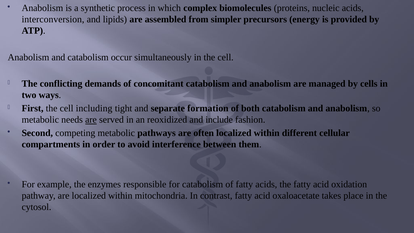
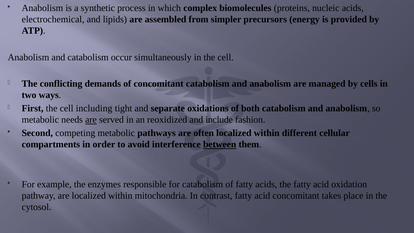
interconversion: interconversion -> electrochemical (53, 19)
formation: formation -> oxidations (208, 108)
between underline: none -> present (220, 144)
acid oxaloacetate: oxaloacetate -> concomitant (296, 196)
